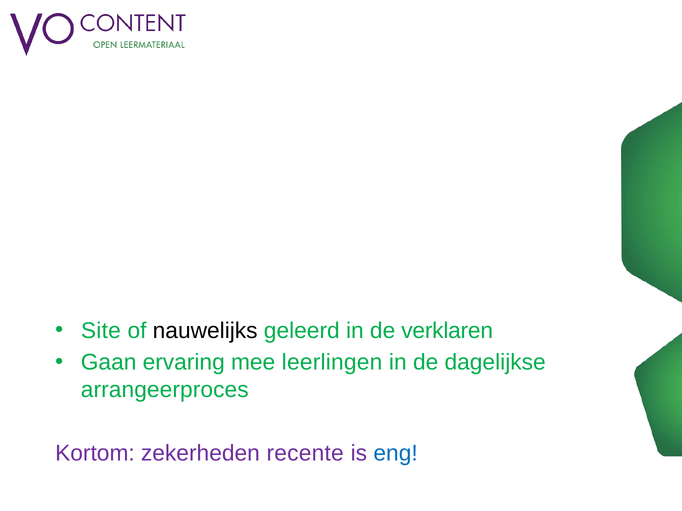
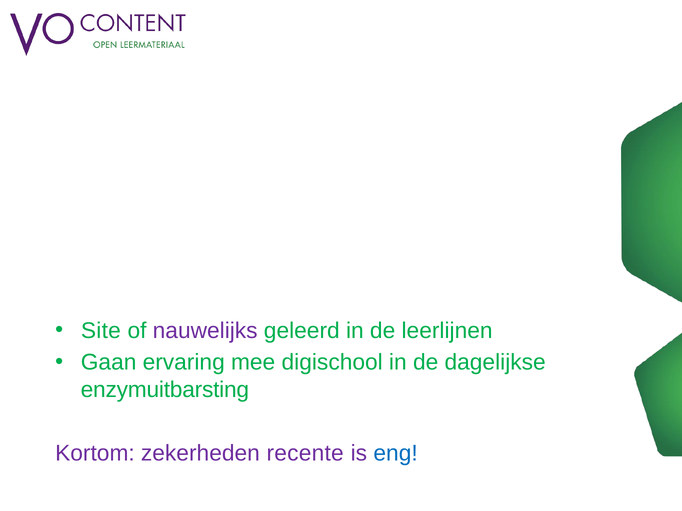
nauwelijks colour: black -> purple (205, 331)
verklaren: verklaren -> leerlijnen (447, 331)
leerlingen: leerlingen -> digischool (332, 363)
arrangeerproces: arrangeerproces -> enzymuitbarsting (165, 390)
